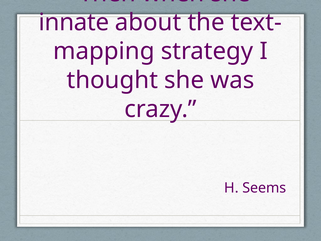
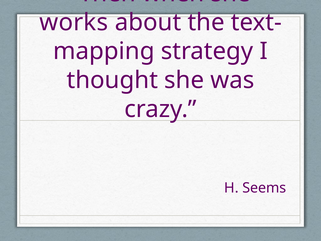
innate: innate -> works (74, 22)
